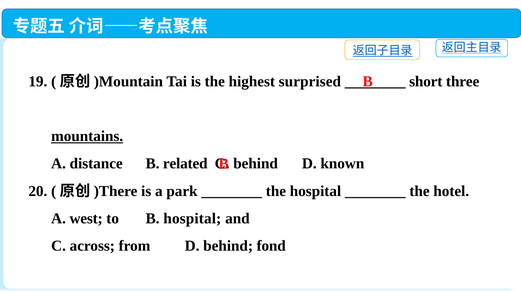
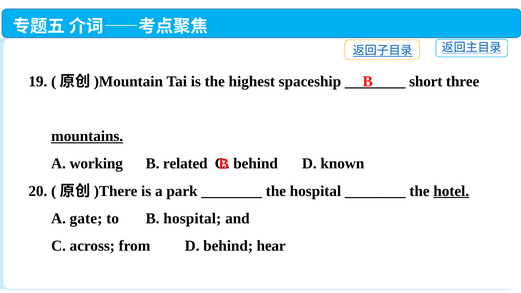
surprised: surprised -> spaceship (310, 82)
distance: distance -> working (96, 164)
hotel underline: none -> present (451, 191)
west: west -> gate (86, 218)
fond: fond -> hear (271, 246)
